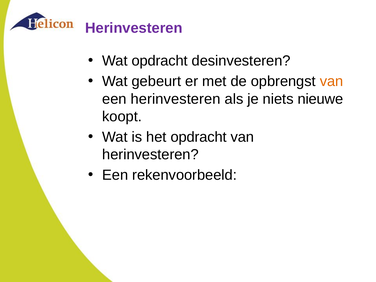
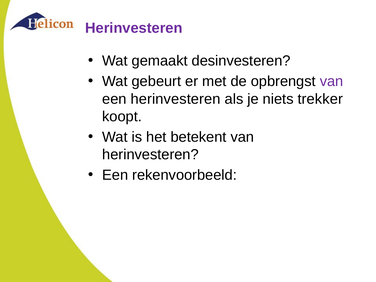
Wat opdracht: opdracht -> gemaakt (160, 61)
van colour: orange -> purple (332, 81)
nieuwe: nieuwe -> trekker (320, 99)
het opdracht: opdracht -> betekent (199, 137)
